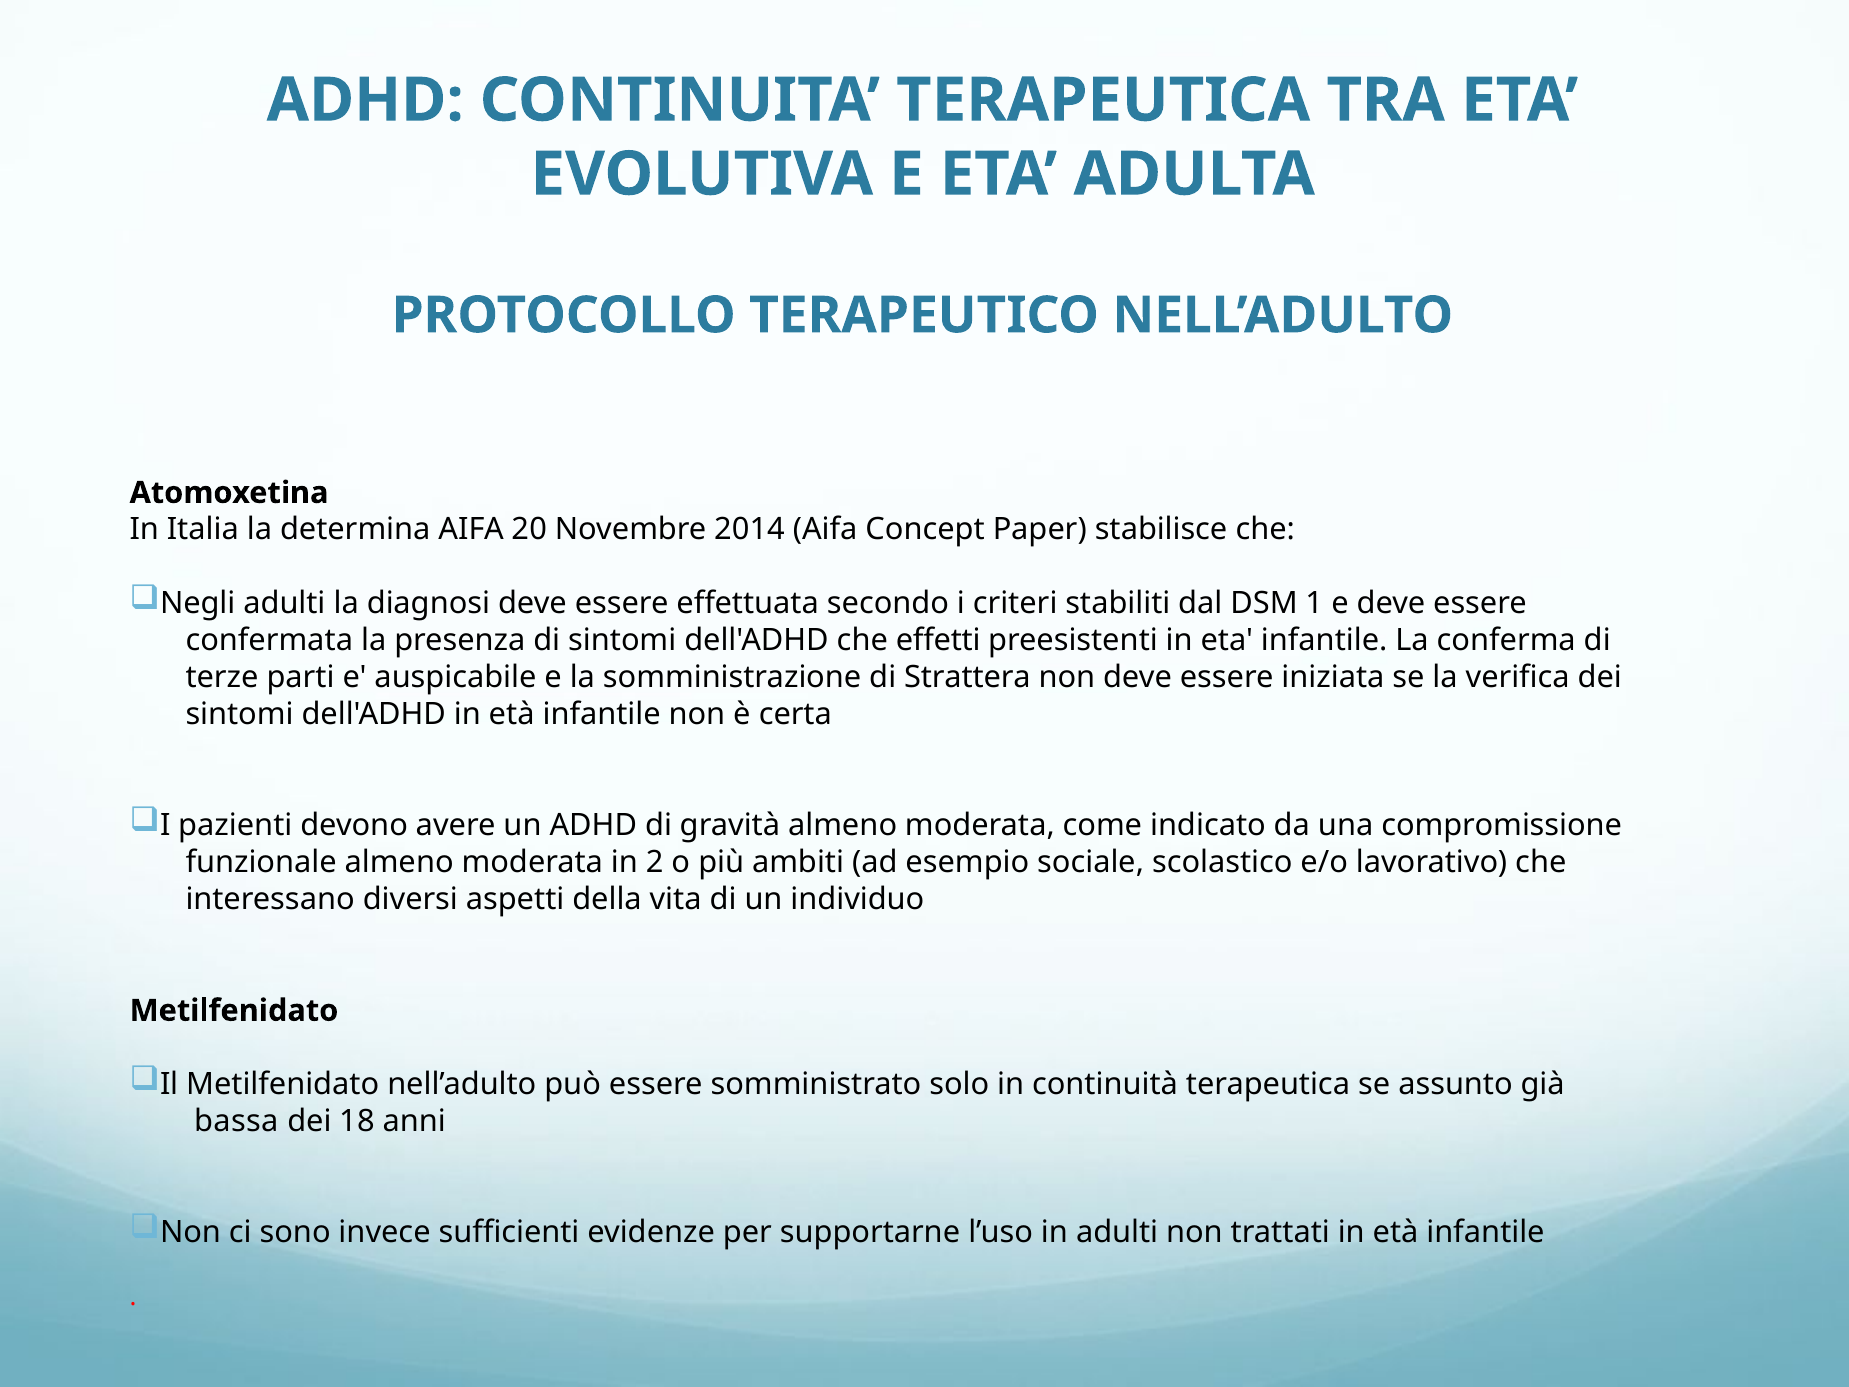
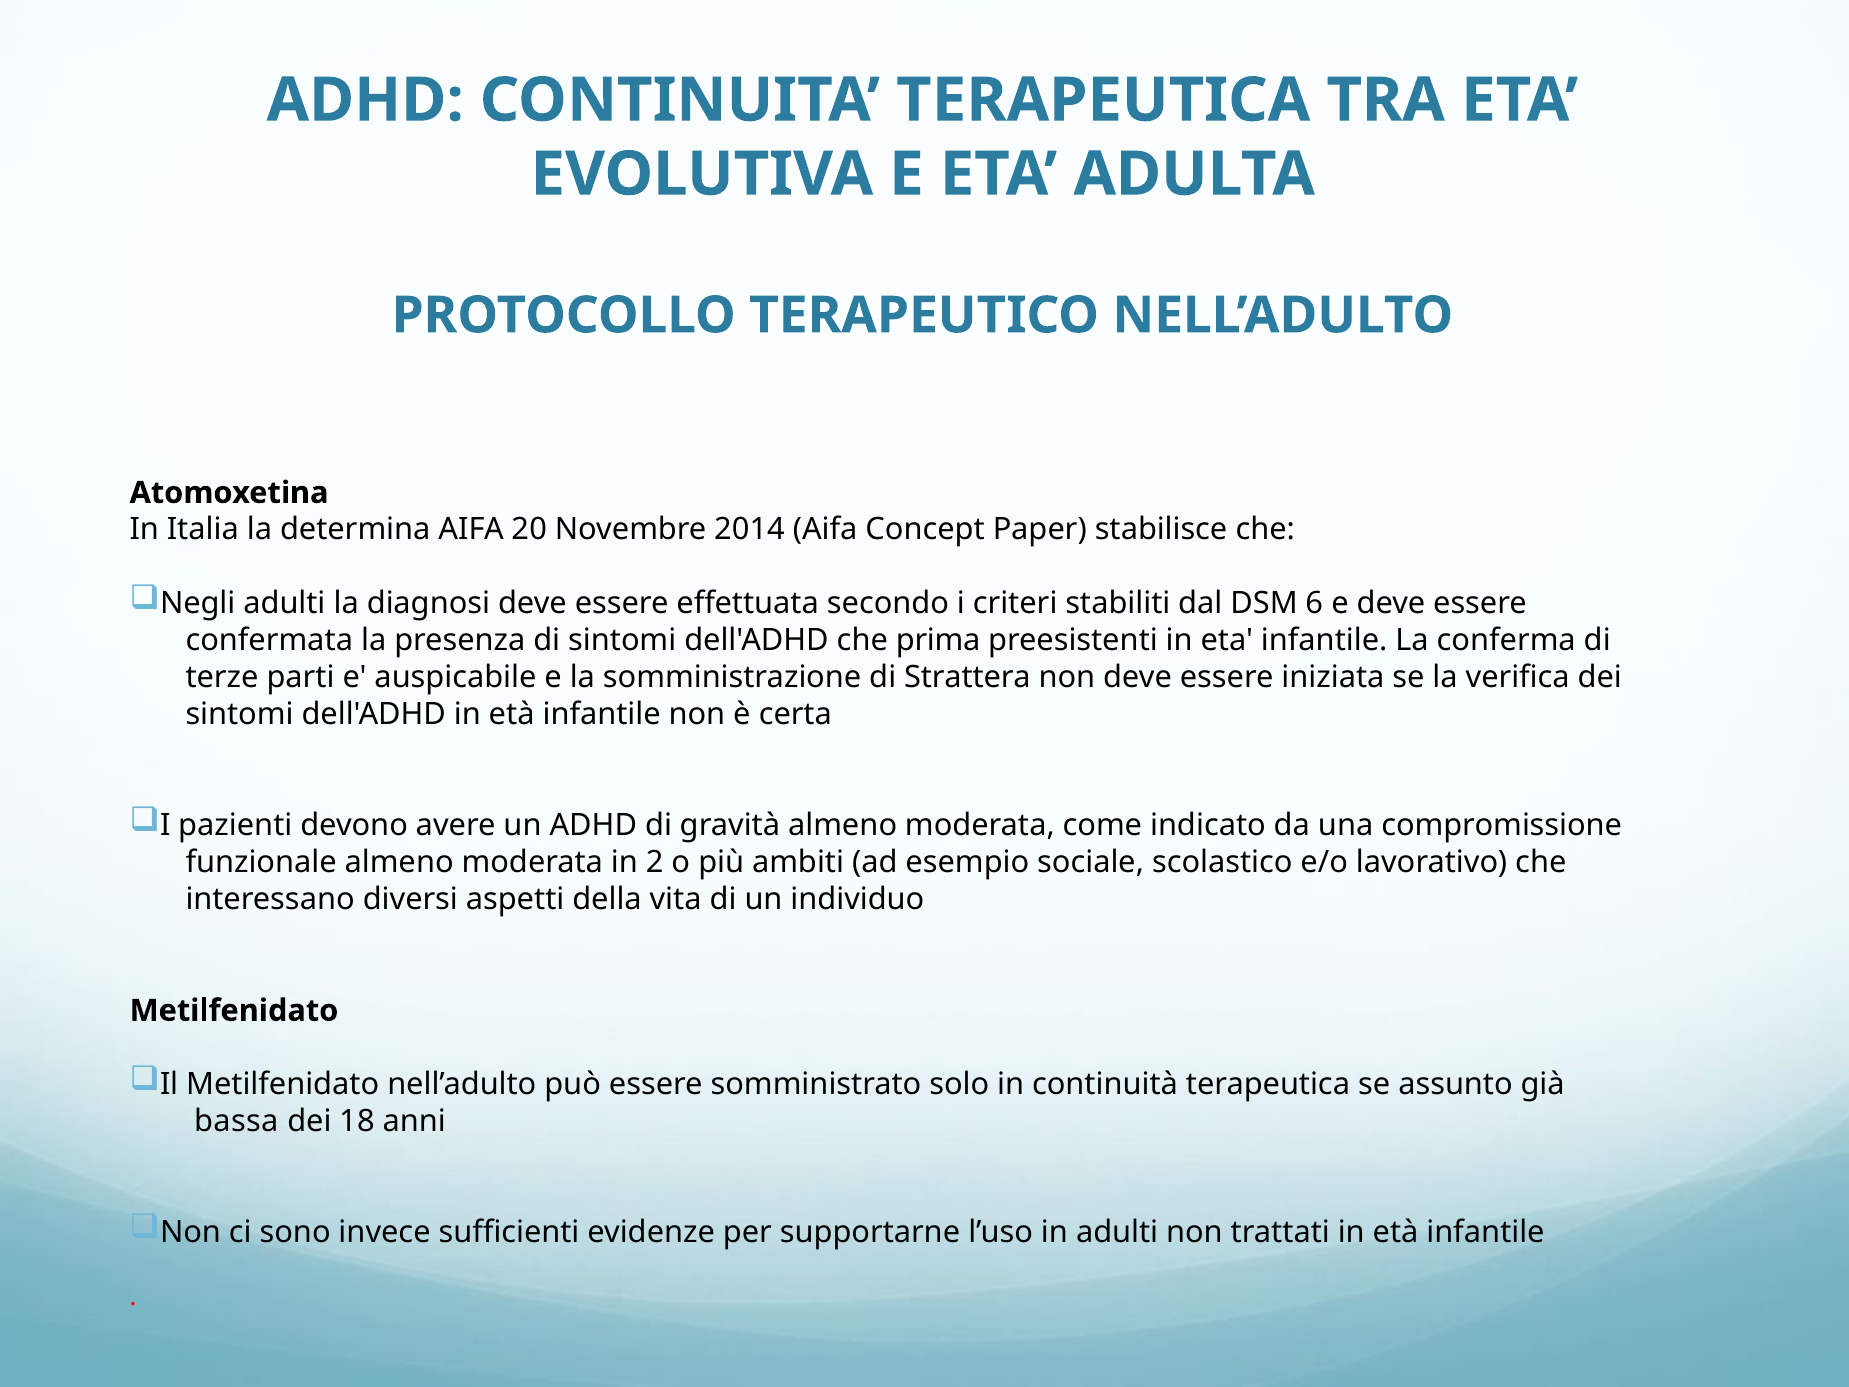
1: 1 -> 6 (1314, 604)
effetti: effetti -> prima (938, 641)
